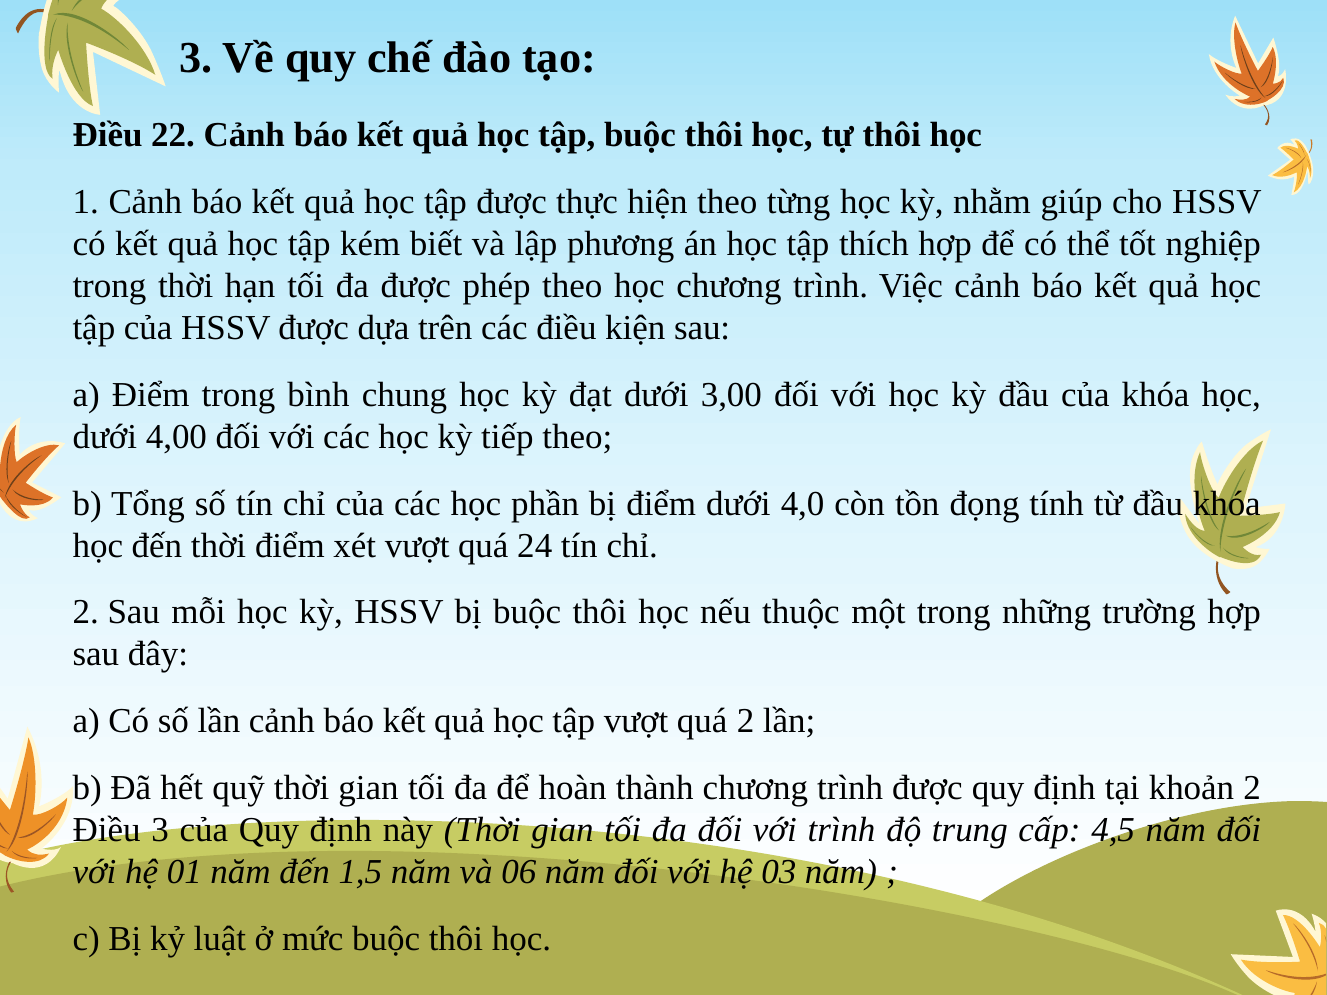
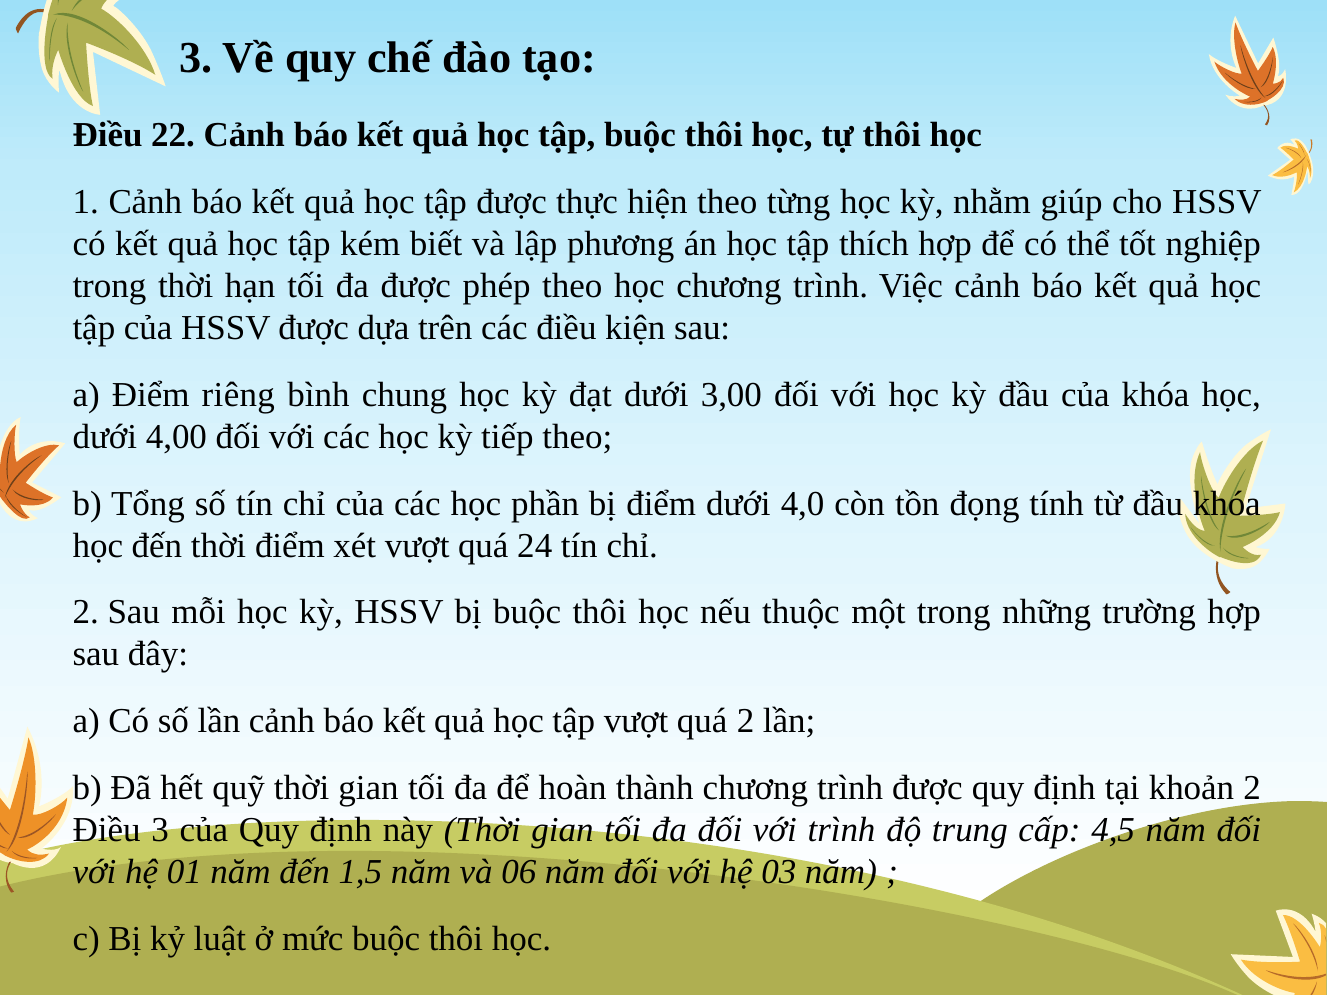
Điểm trong: trong -> riêng (238, 395)
